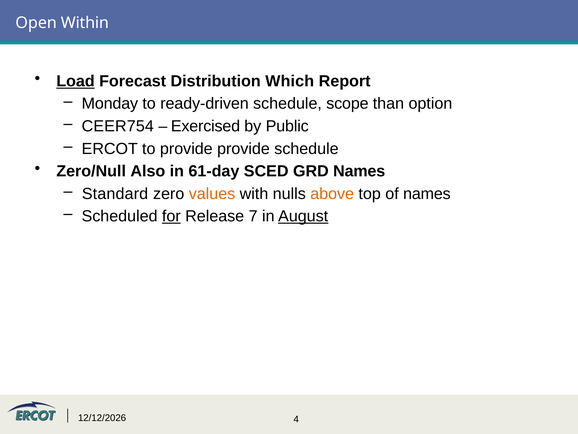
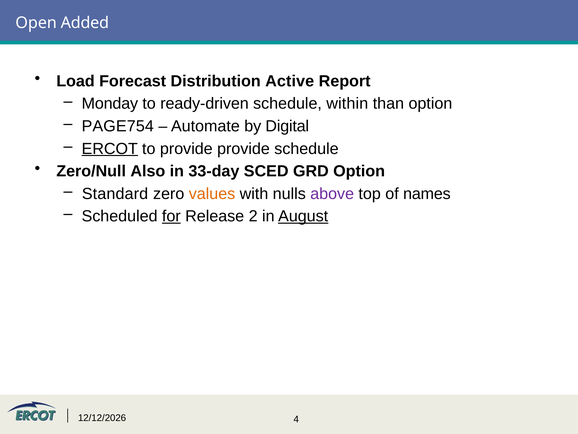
Within: Within -> Added (85, 23)
Load underline: present -> none (76, 81)
Which: Which -> Active (290, 81)
scope: scope -> within (347, 104)
CEER754: CEER754 -> PAGE754 (118, 126)
Exercised: Exercised -> Automate (205, 126)
Public: Public -> Digital (287, 126)
ERCOT underline: none -> present (110, 149)
61-day: 61-day -> 33-day (214, 171)
GRD Names: Names -> Option (359, 171)
above colour: orange -> purple (332, 193)
7: 7 -> 2 (253, 216)
